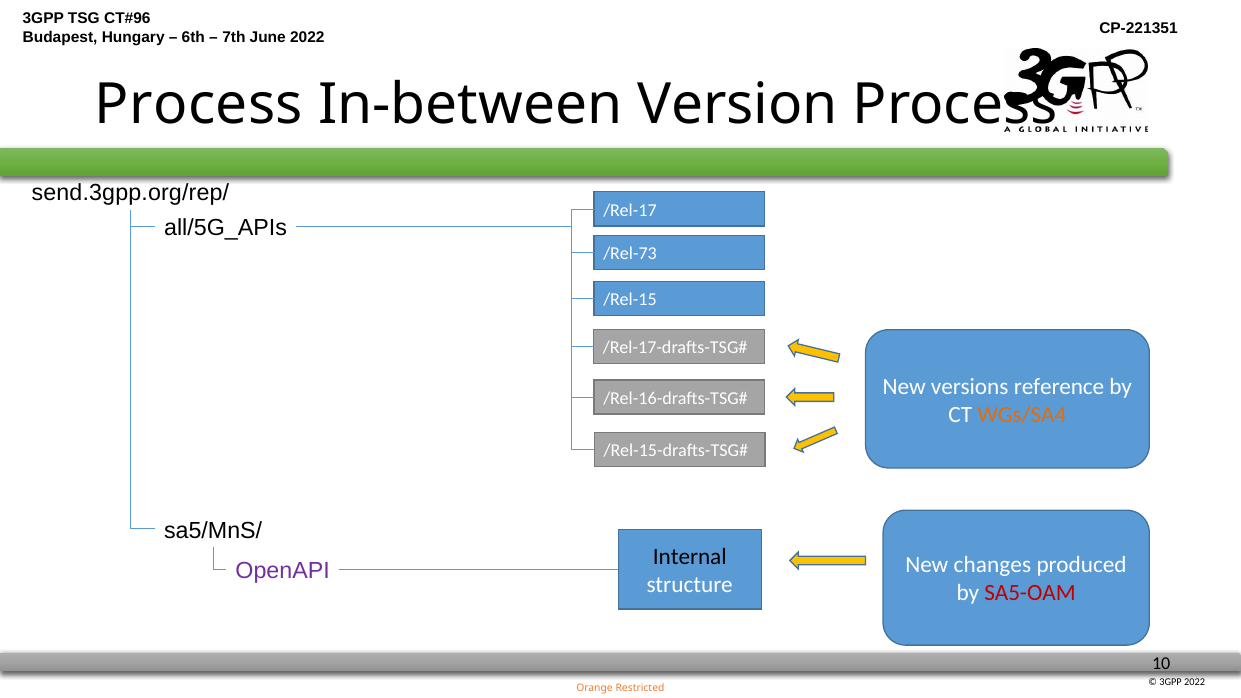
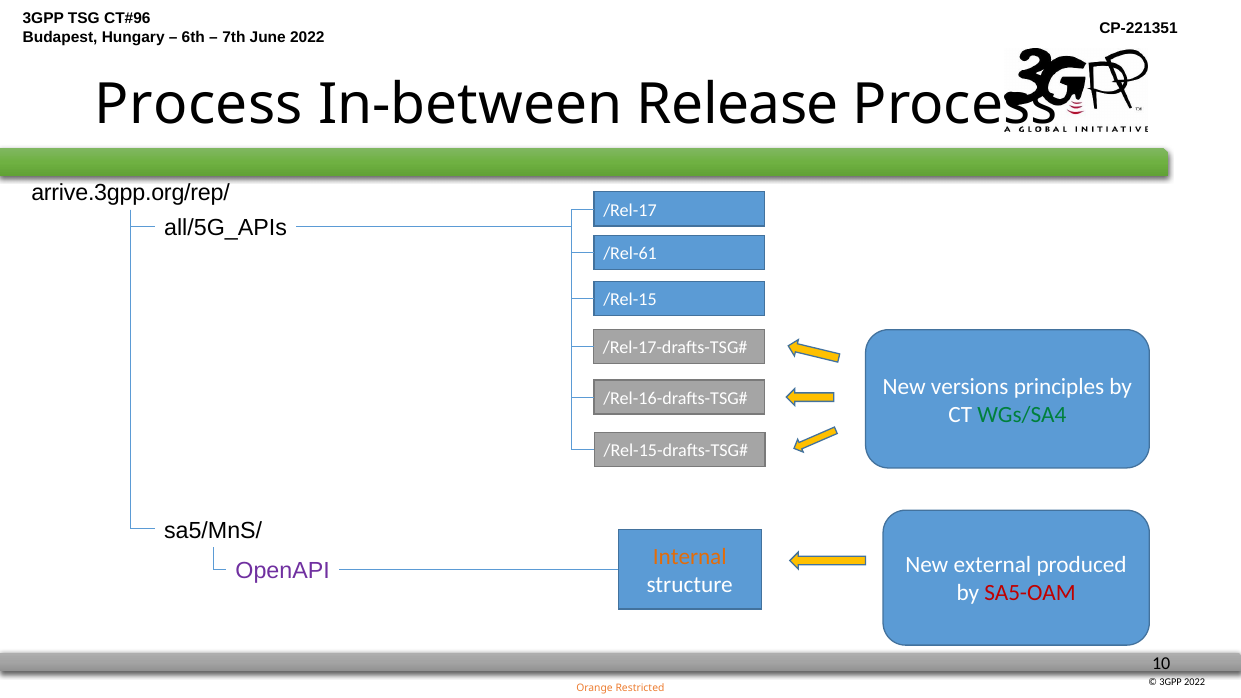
Version: Version -> Release (738, 104)
send.3gpp.org/rep/: send.3gpp.org/rep/ -> arrive.3gpp.org/rep/ (131, 193)
/Rel-73: /Rel-73 -> /Rel-61 (630, 254)
reference: reference -> principles (1059, 386)
WGs/SA4 colour: orange -> green (1022, 414)
Internal colour: black -> orange (690, 557)
changes: changes -> external (992, 565)
